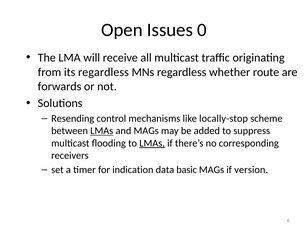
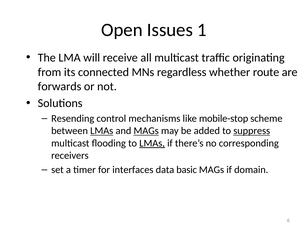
0: 0 -> 1 (202, 30)
its regardless: regardless -> connected (103, 72)
locally-stop: locally-stop -> mobile-stop (224, 119)
MAGs underline: none -> present (146, 131)
suppress underline: none -> present (252, 131)
indication: indication -> interfaces (133, 170)
version: version -> domain (251, 170)
